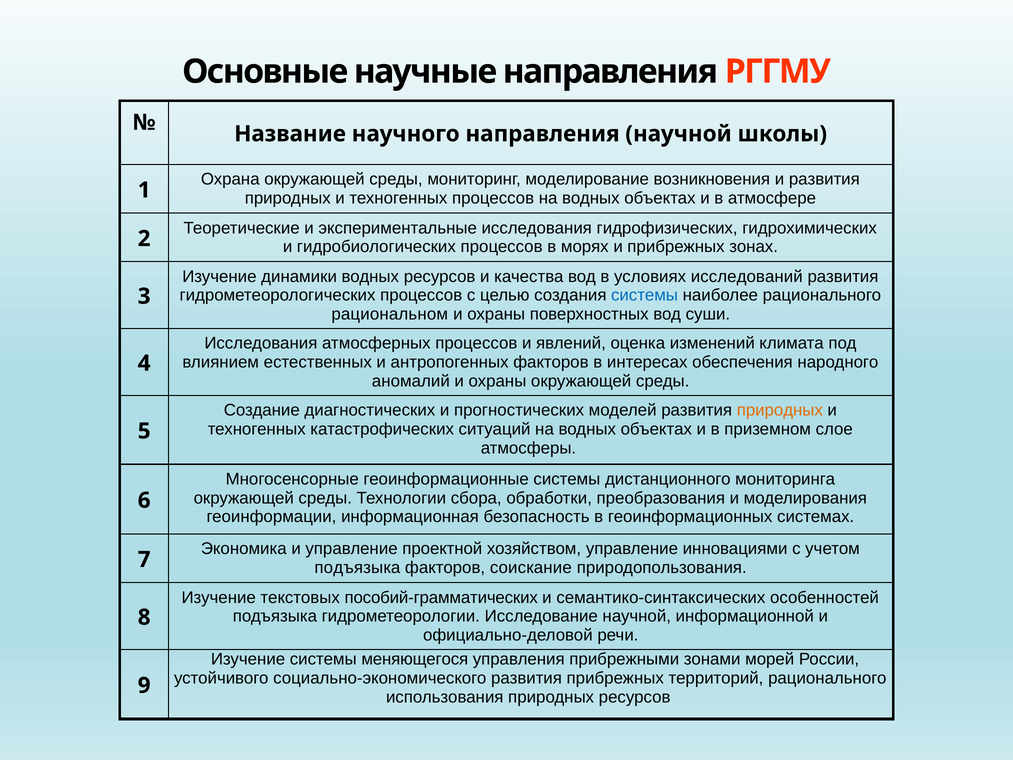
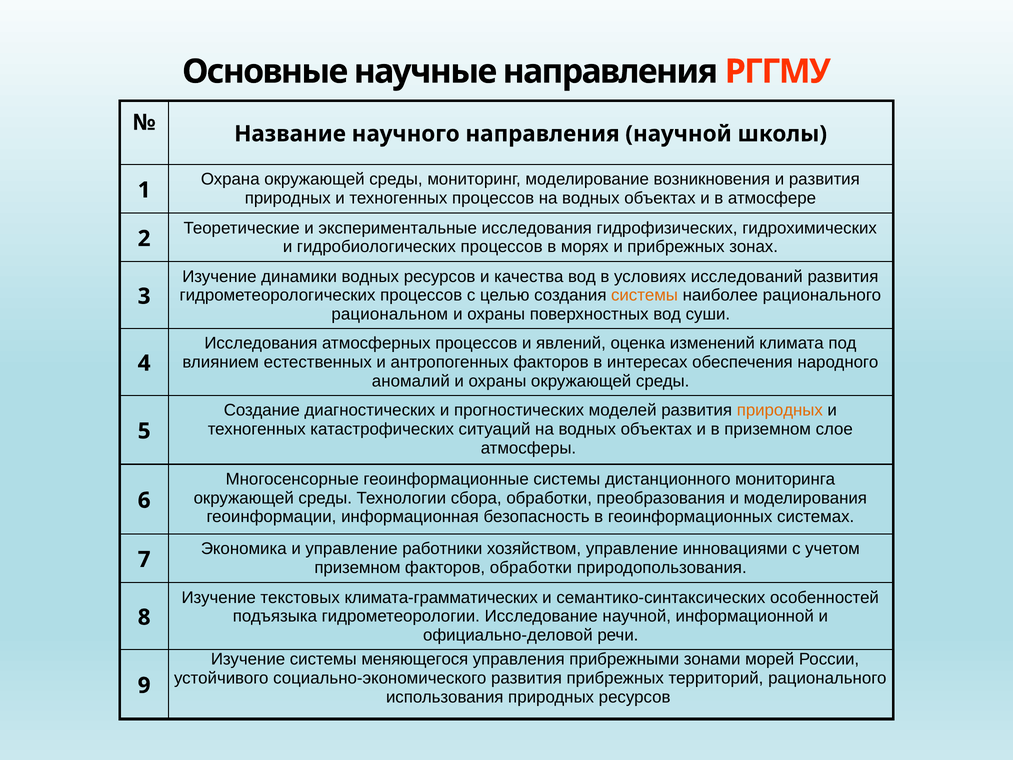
системы colour: blue -> orange (645, 295)
проектной: проектной -> работники (442, 549)
подъязыка: подъязыка -> приземном (358, 568)
факторов соискание: соискание -> обработки (531, 568)
пособий-грамматических: пособий-грамматических -> климата-грамматических (441, 597)
